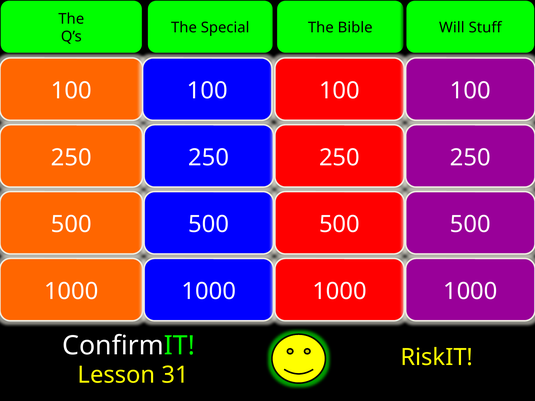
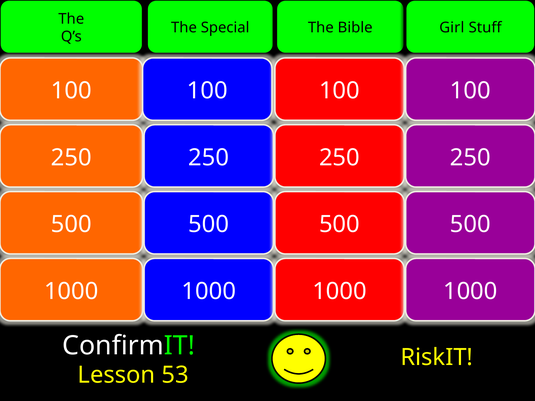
Will: Will -> Girl (452, 28)
31: 31 -> 53 (175, 375)
